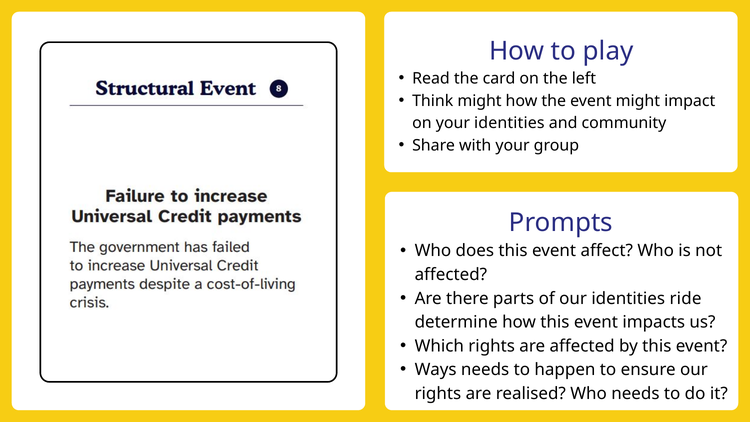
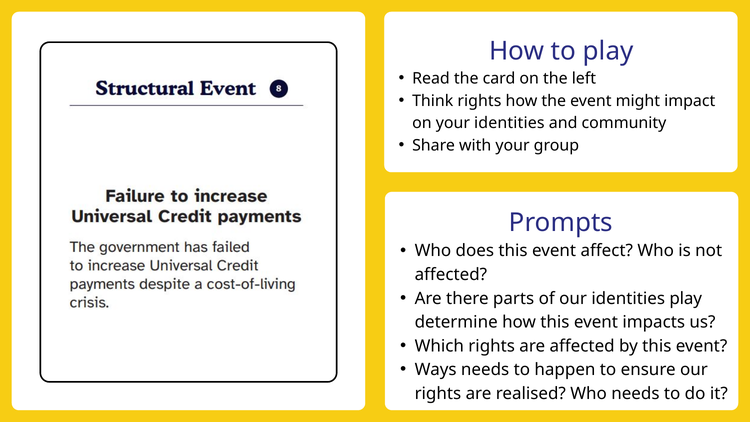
Think might: might -> rights (479, 101)
identities ride: ride -> play (686, 298)
